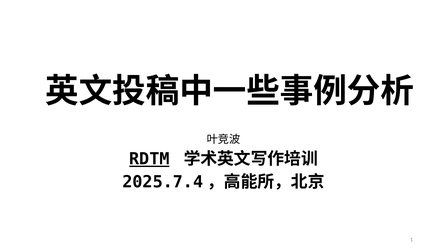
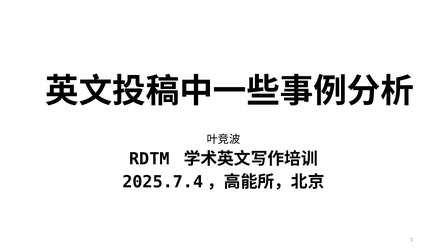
RDTM underline: present -> none (149, 159)
